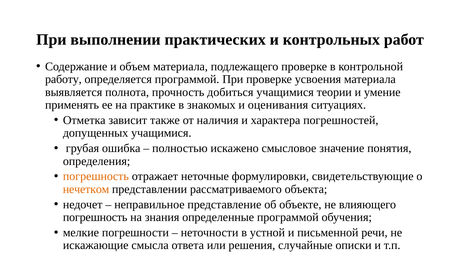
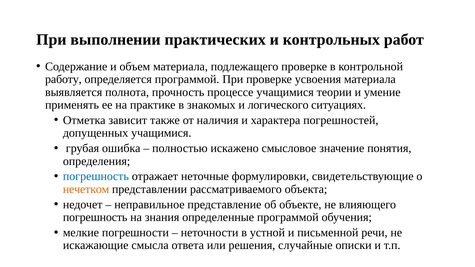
добиться: добиться -> процессе (230, 92)
оценивания: оценивания -> логического (278, 105)
погрешность colour: orange -> blue (96, 177)
